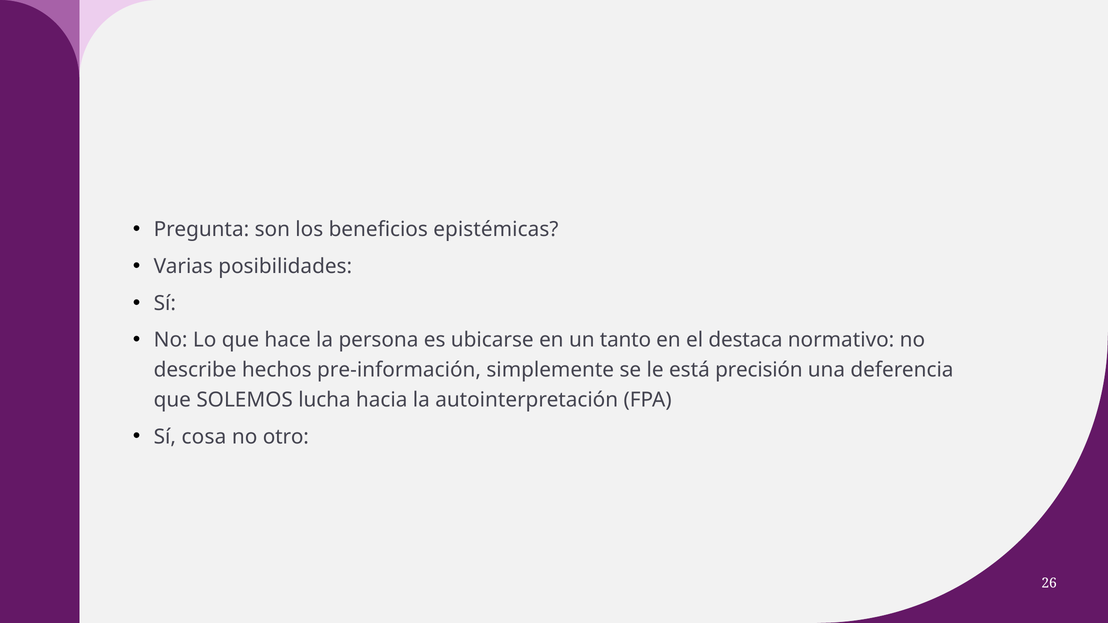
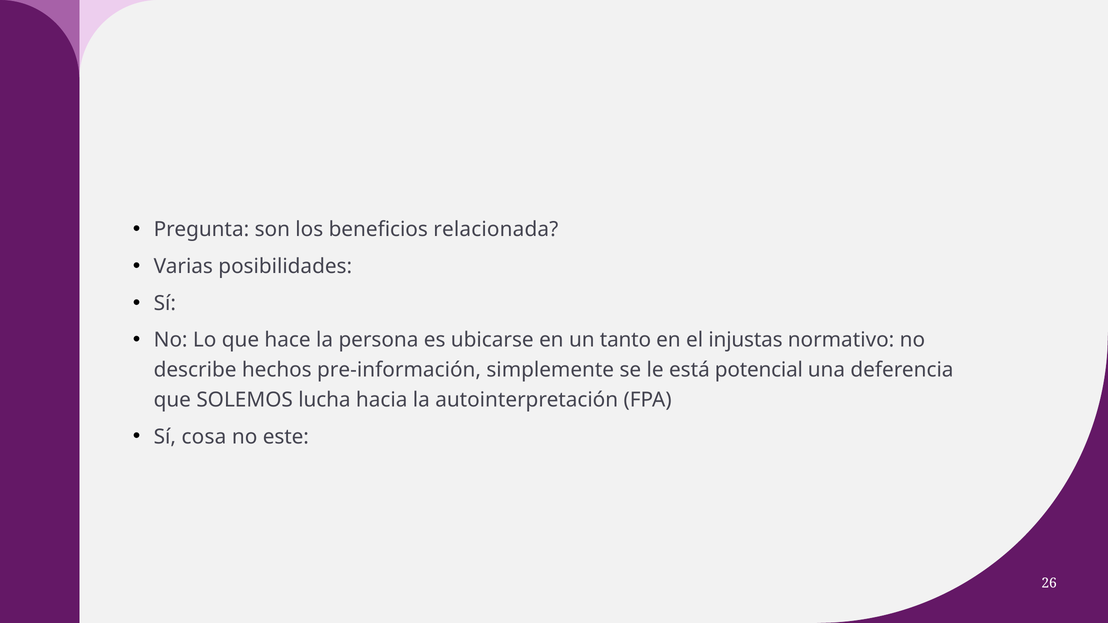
epistémicas: epistémicas -> relacionada (496, 230)
destaca: destaca -> injustas (746, 340)
precisión: precisión -> potencial (759, 370)
otro: otro -> este (286, 437)
